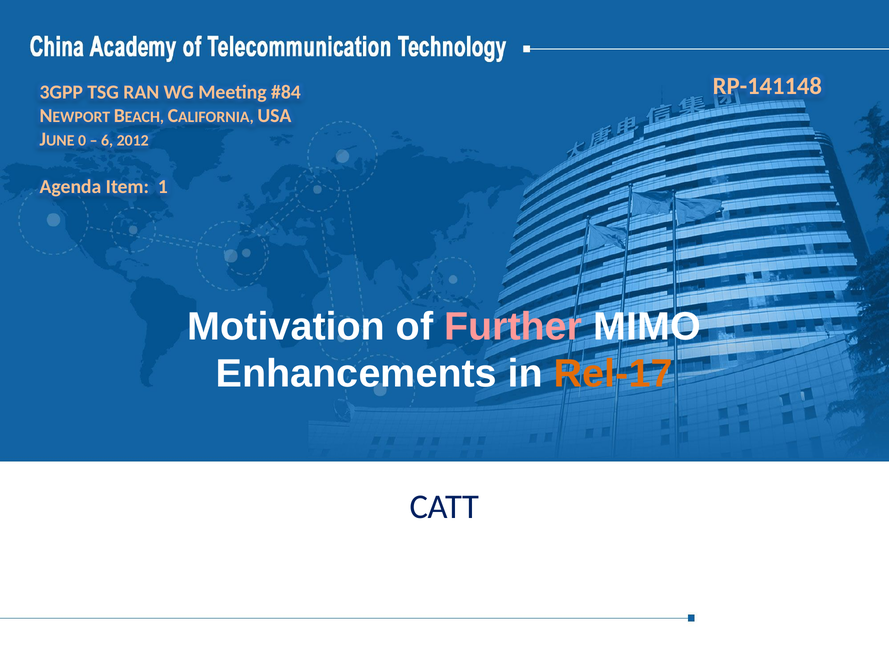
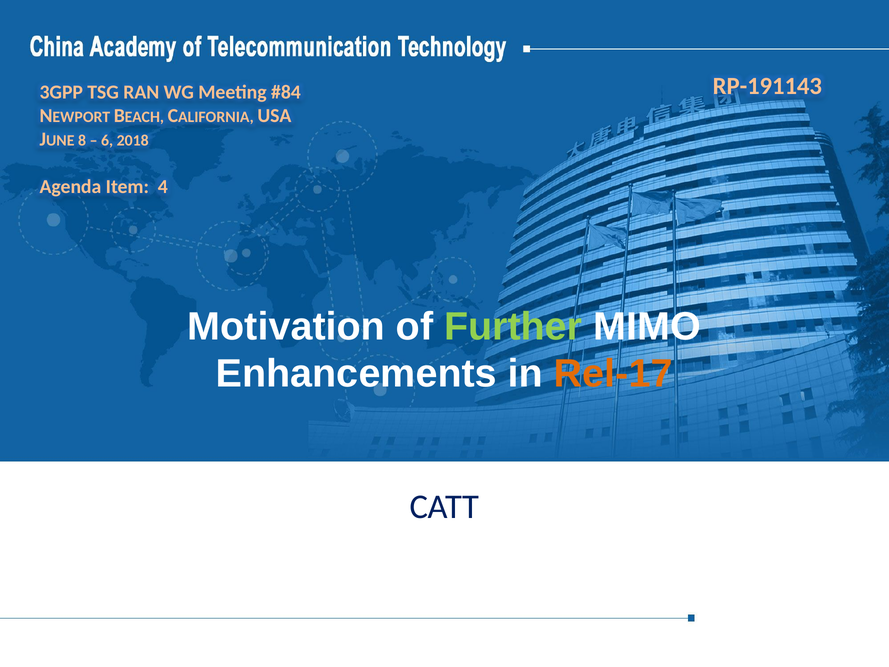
RP-141148: RP-141148 -> RP-191143 (767, 86)
0: 0 -> 8 (82, 141)
2012: 2012 -> 2018 (133, 141)
1: 1 -> 4 (163, 187)
Further colour: pink -> light green (513, 326)
